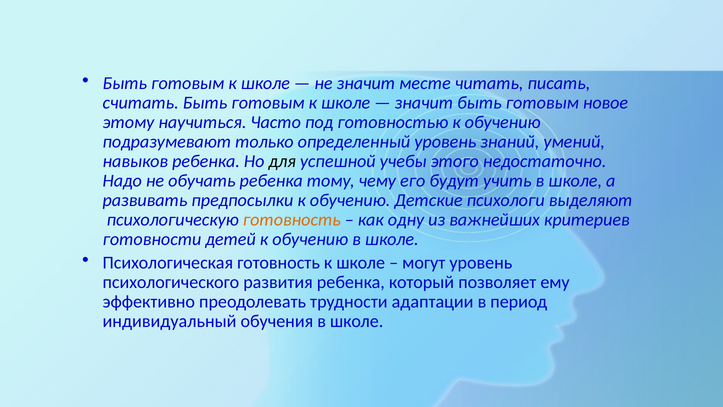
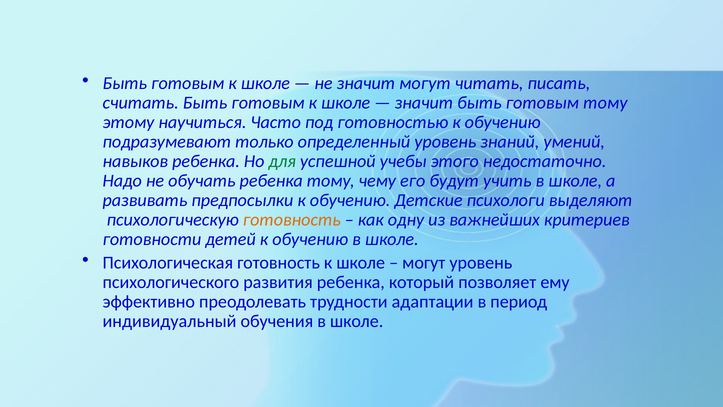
значит месте: месте -> могут (425, 83)
готовым новое: новое -> тому (605, 103)
для colour: black -> green (282, 161)
